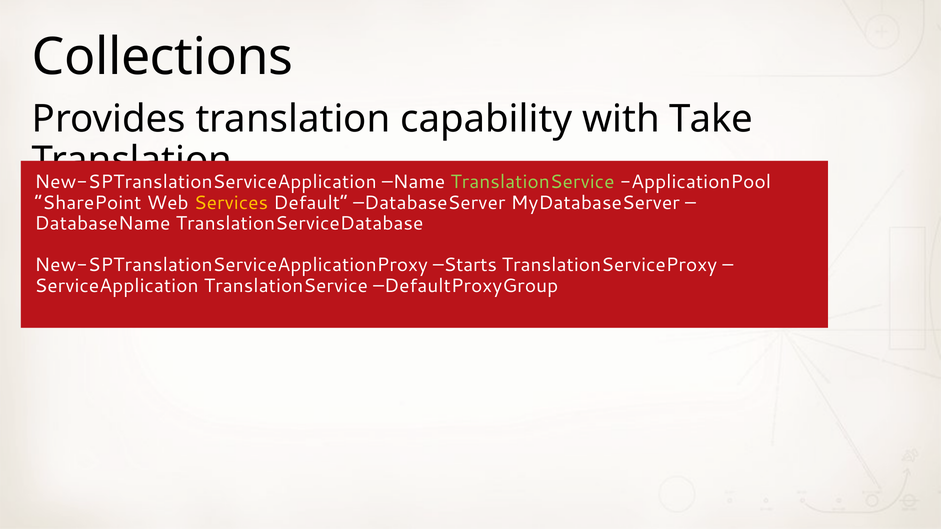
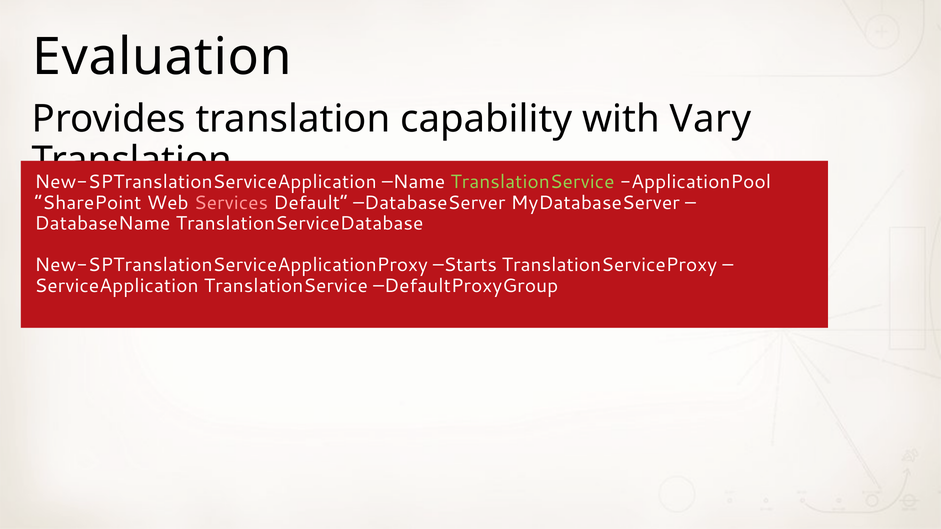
Collections: Collections -> Evaluation (162, 57)
Take: Take -> Vary (711, 119)
Services colour: yellow -> pink (231, 203)
